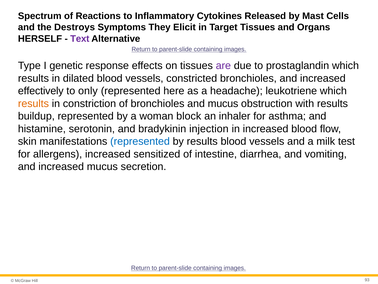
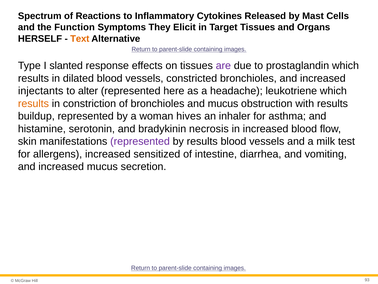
Destroys: Destroys -> Function (75, 27)
Text colour: purple -> orange (80, 39)
genetic: genetic -> slanted (66, 66)
effectively: effectively -> injectants (41, 91)
only: only -> alter (88, 91)
block: block -> hives (189, 116)
injection: injection -> necrosis (209, 129)
represented colour: blue -> purple (140, 141)
